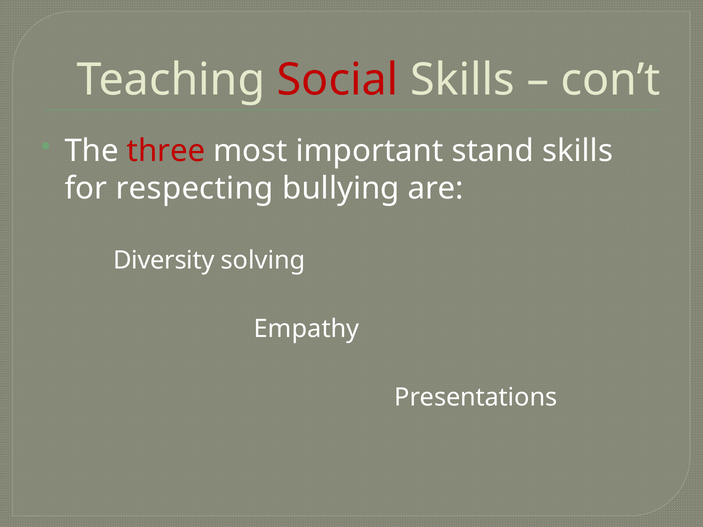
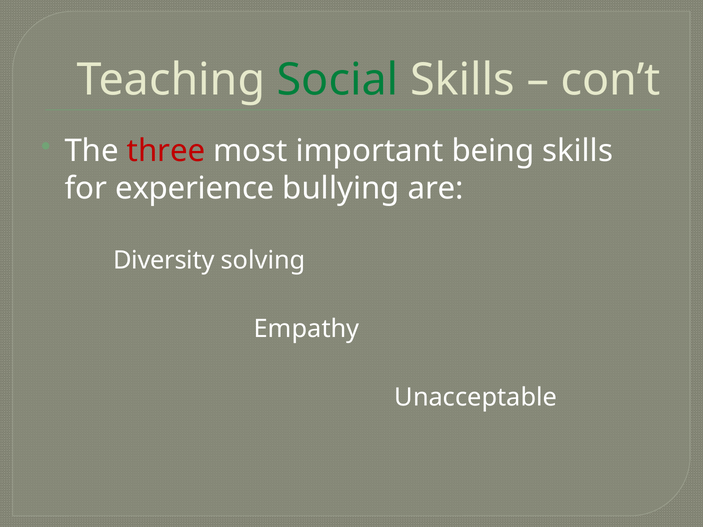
Social colour: red -> green (338, 80)
stand: stand -> being (493, 151)
respecting: respecting -> experience (195, 188)
Presentations: Presentations -> Unacceptable (476, 398)
